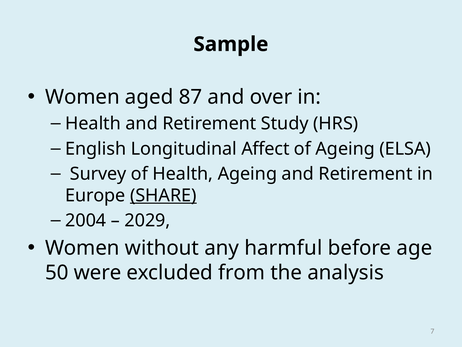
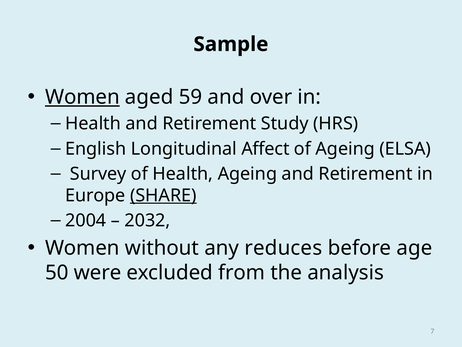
Women underline: none -> present (82, 97)
87: 87 -> 59 (190, 97)
2029: 2029 -> 2032 (147, 220)
harmful: harmful -> reduces (283, 248)
